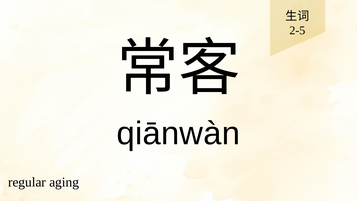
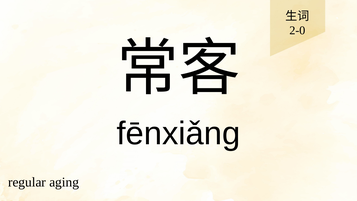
2-5: 2-5 -> 2-0 (297, 30)
qiānwàn: qiānwàn -> fēnxiǎng (178, 133)
